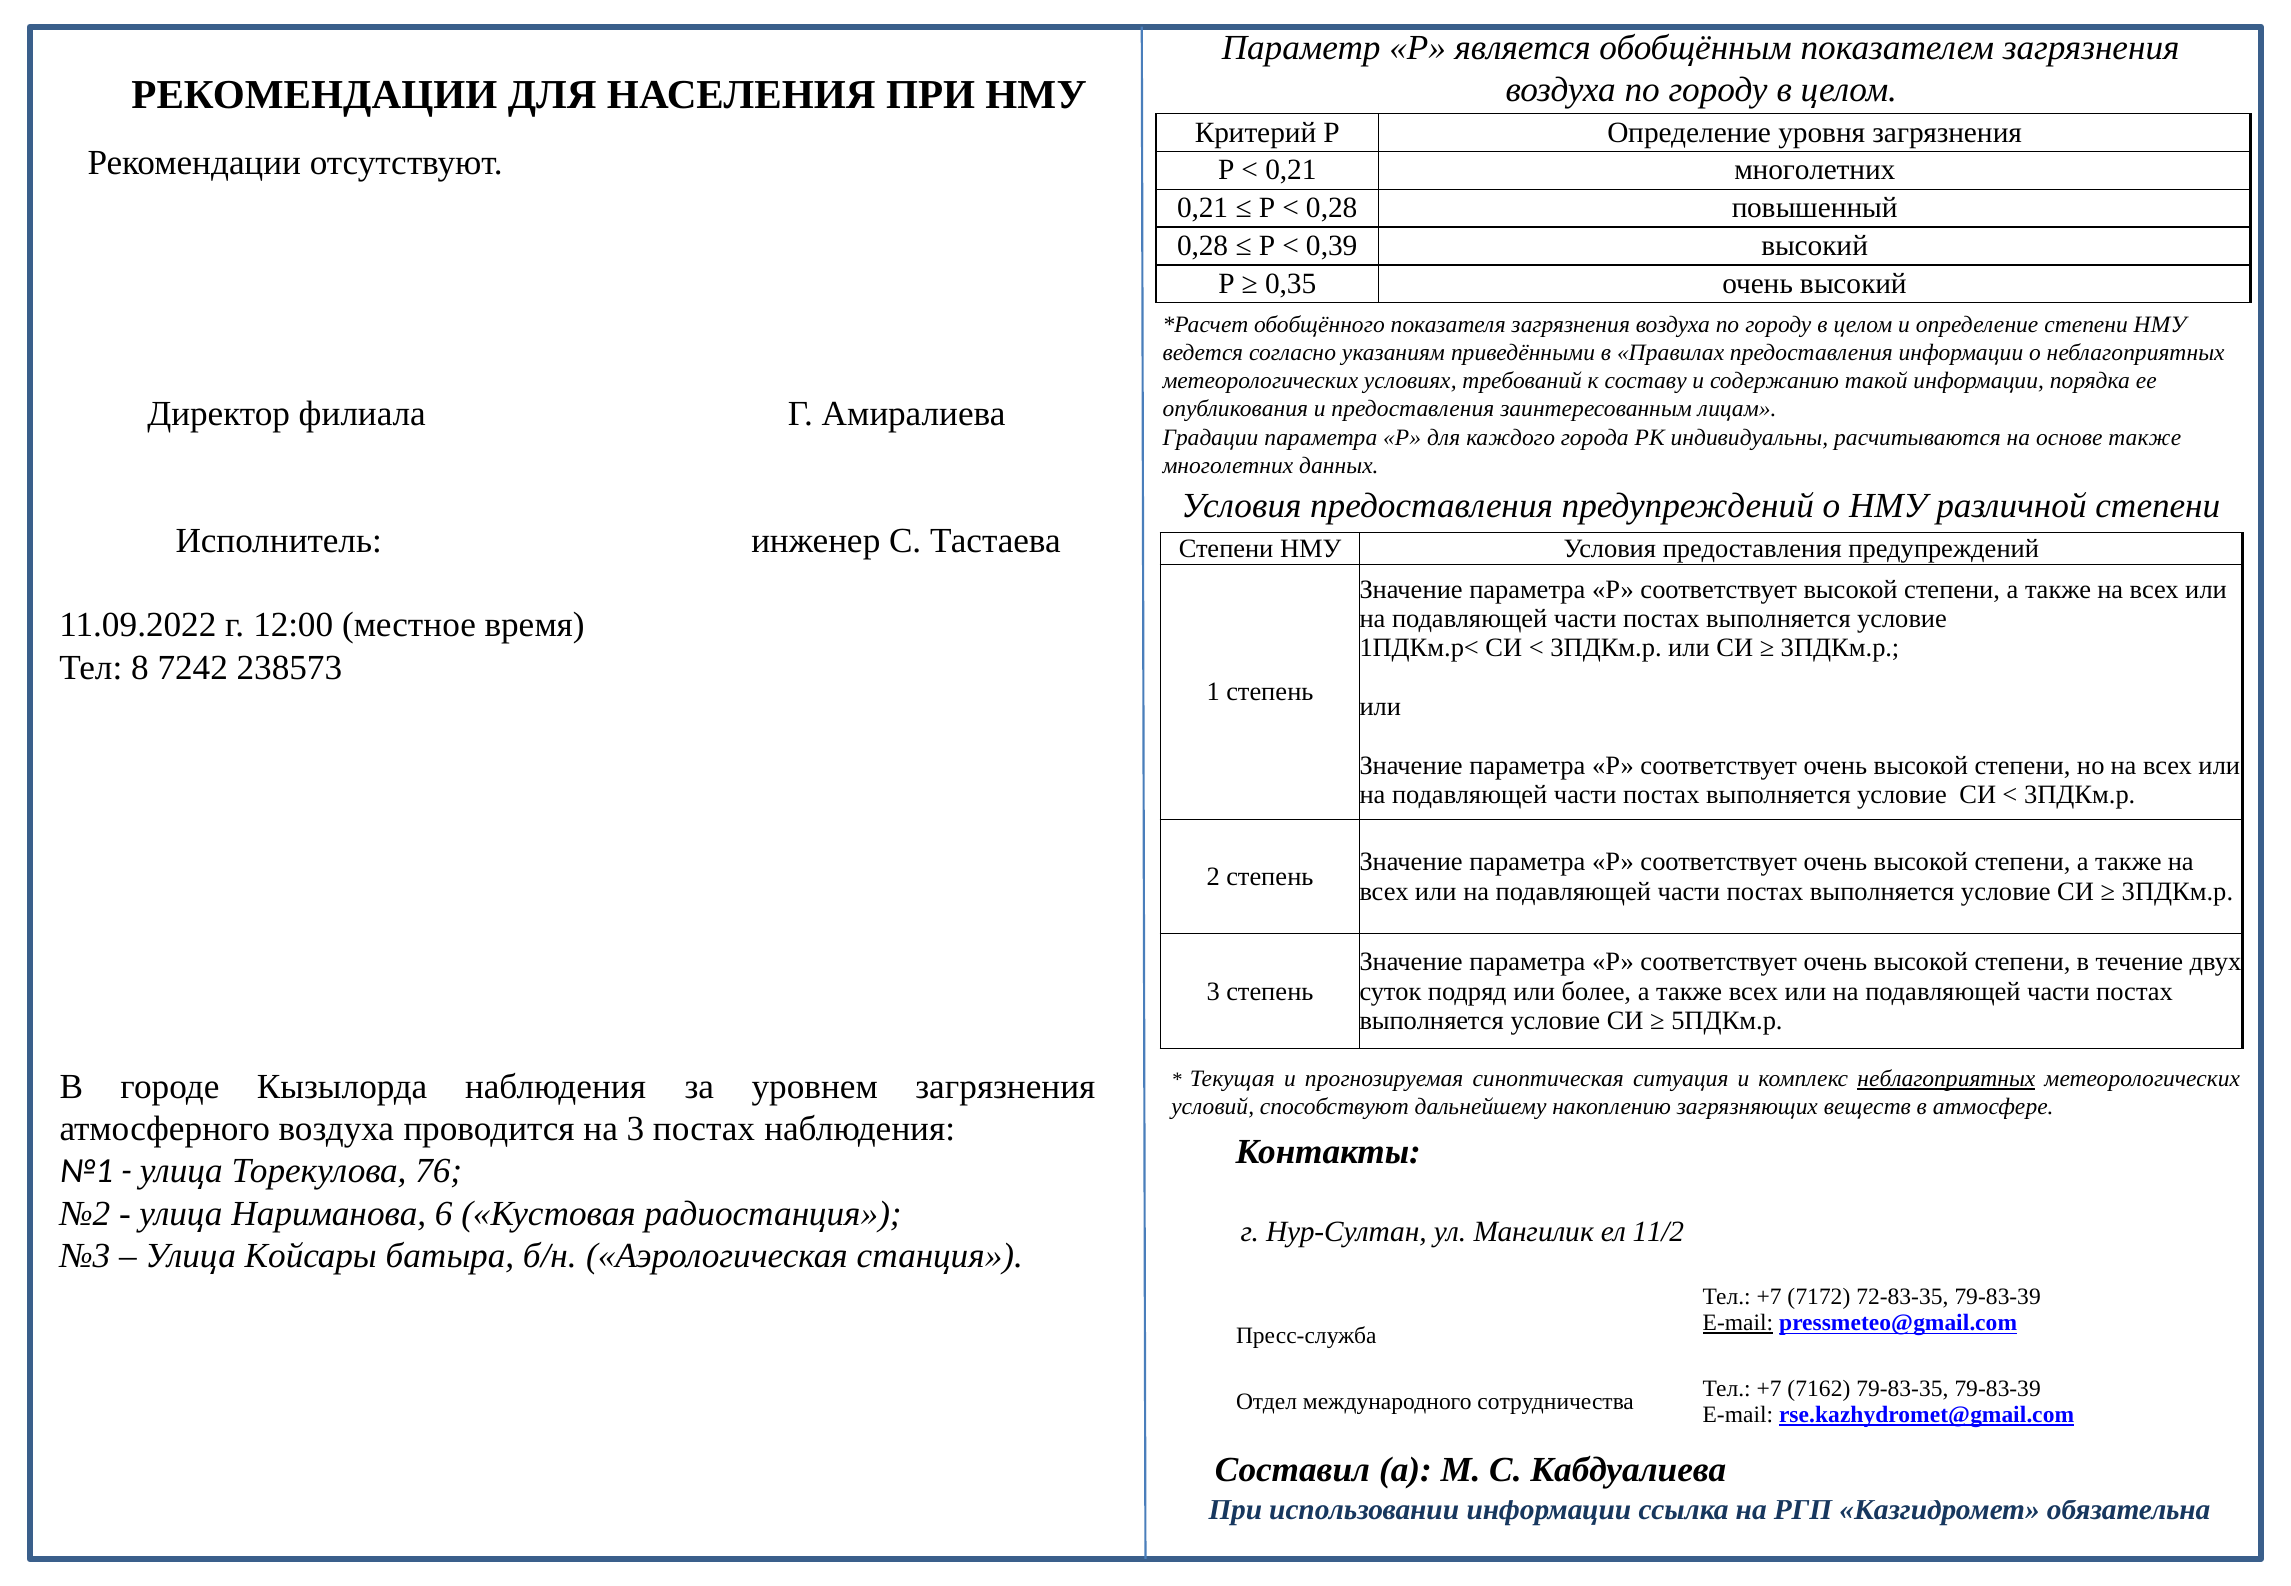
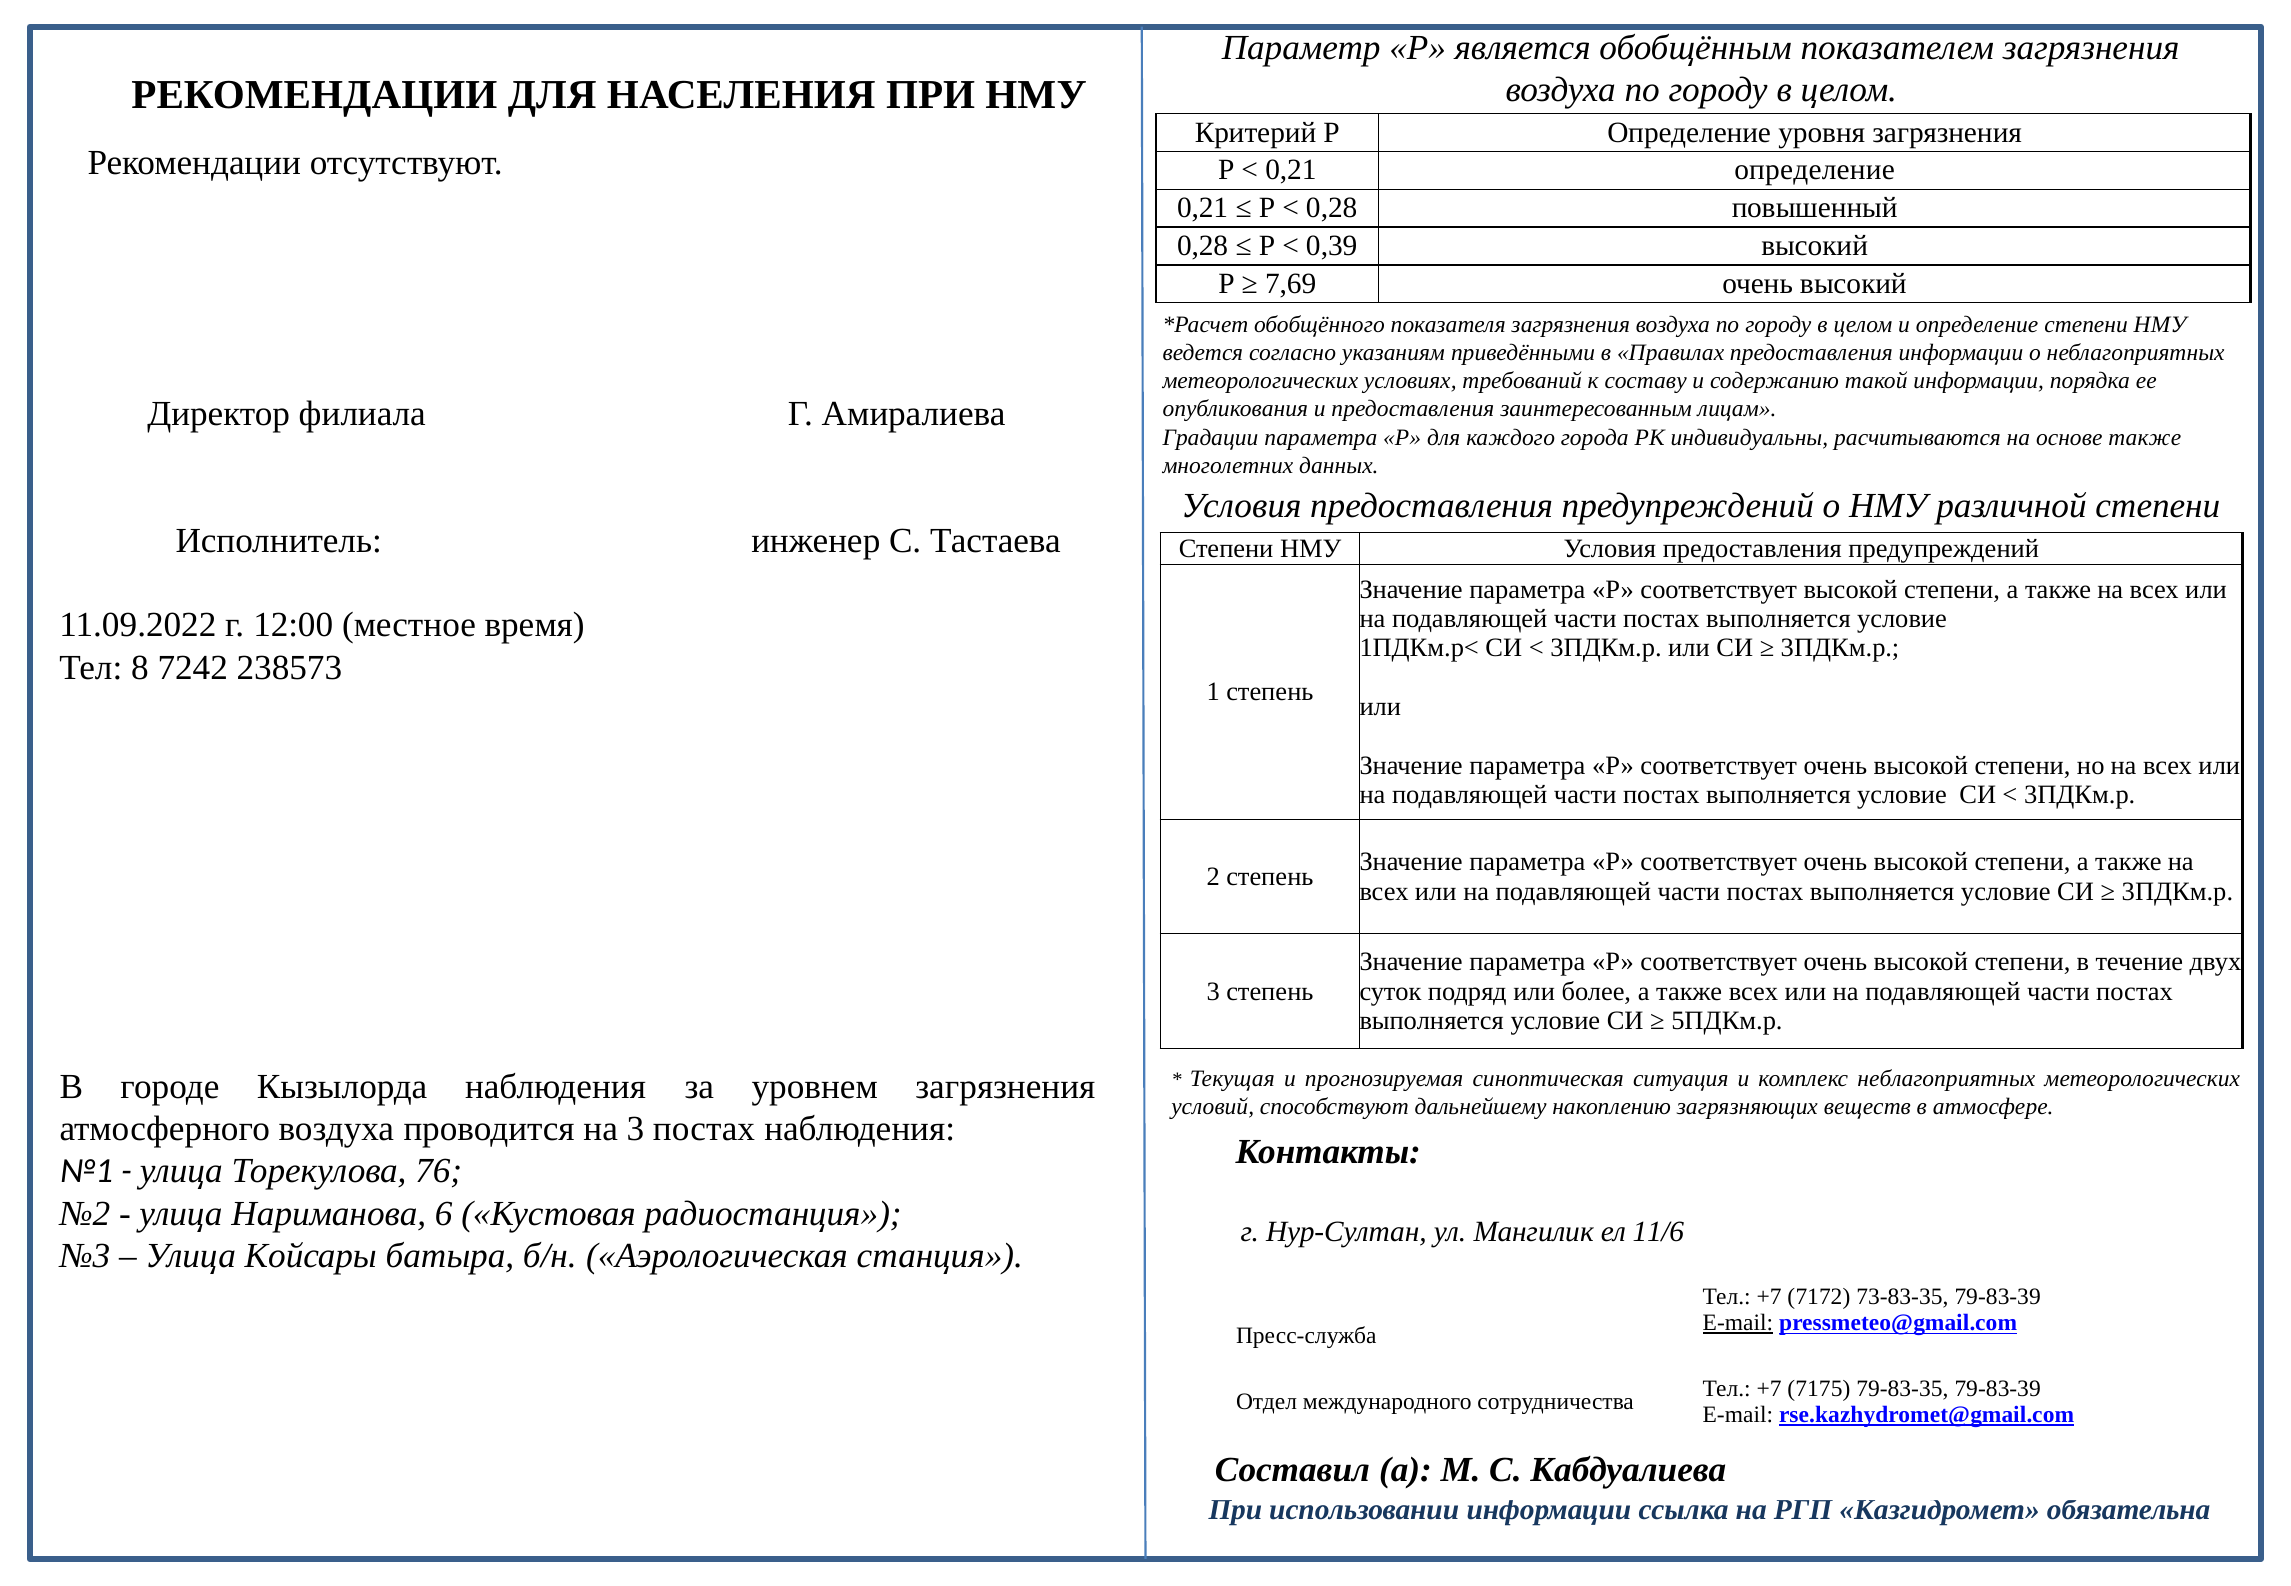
0,21 многолетних: многолетних -> определение (1815, 170)
0,35: 0,35 -> 7,69 (1291, 284)
неблагоприятных underline: present -> none (1946, 1079)
11/2: 11/2 -> 11/6 (1658, 1232)
72-83-35: 72-83-35 -> 73-83-35 (1902, 1297)
7162: 7162 -> 7175 (1819, 1389)
